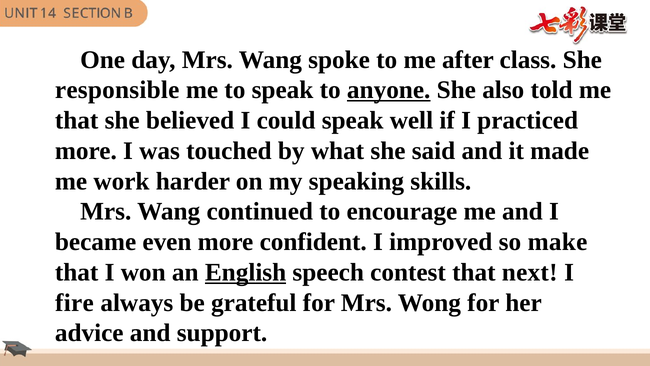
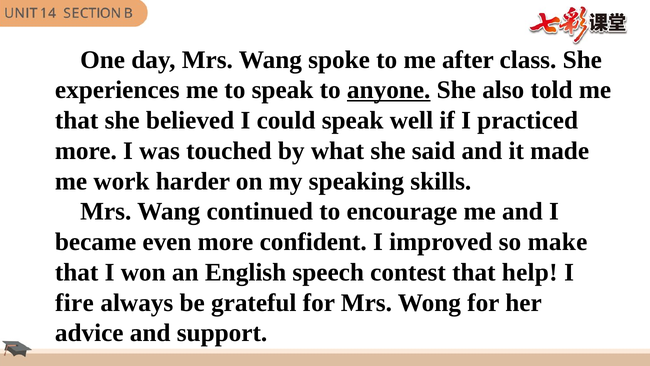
responsible: responsible -> experiences (117, 90)
English underline: present -> none (246, 272)
next: next -> help (530, 272)
